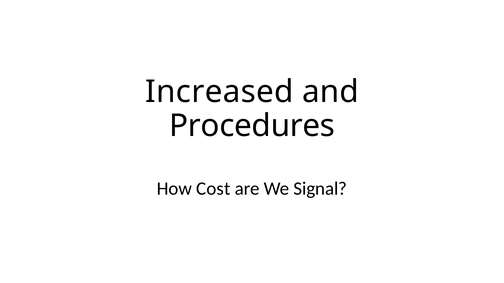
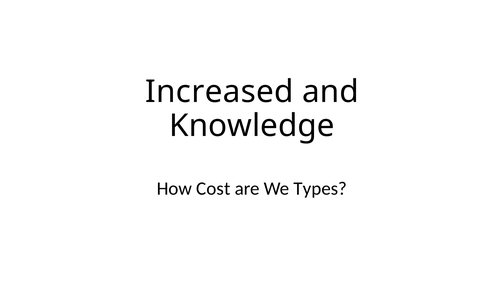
Procedures: Procedures -> Knowledge (252, 126)
Signal: Signal -> Types (320, 189)
